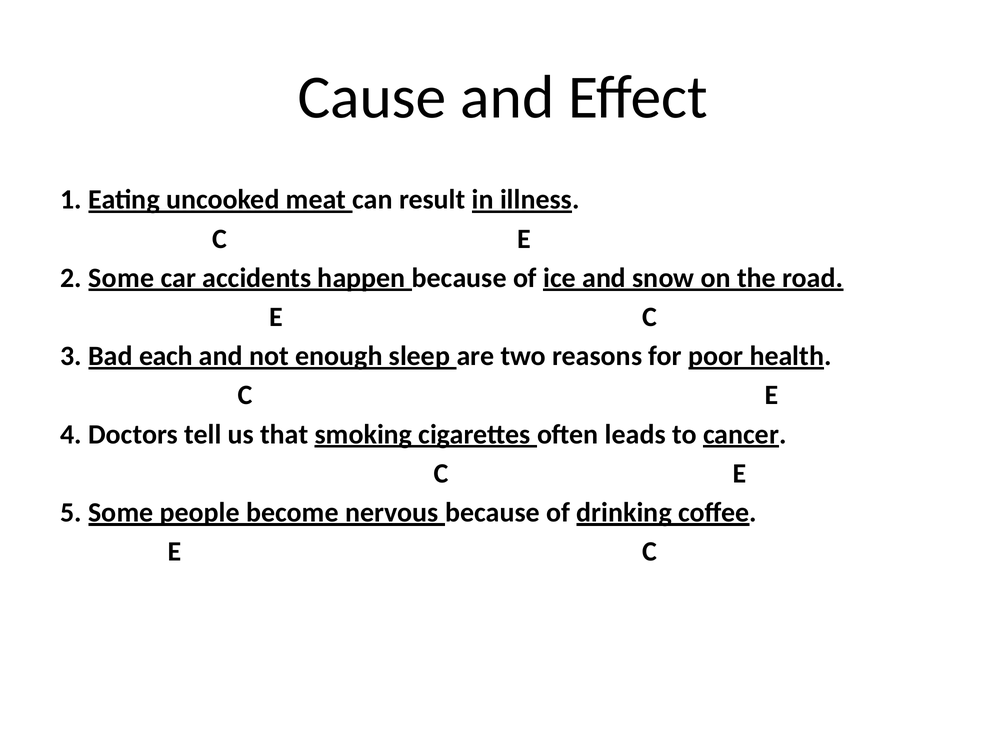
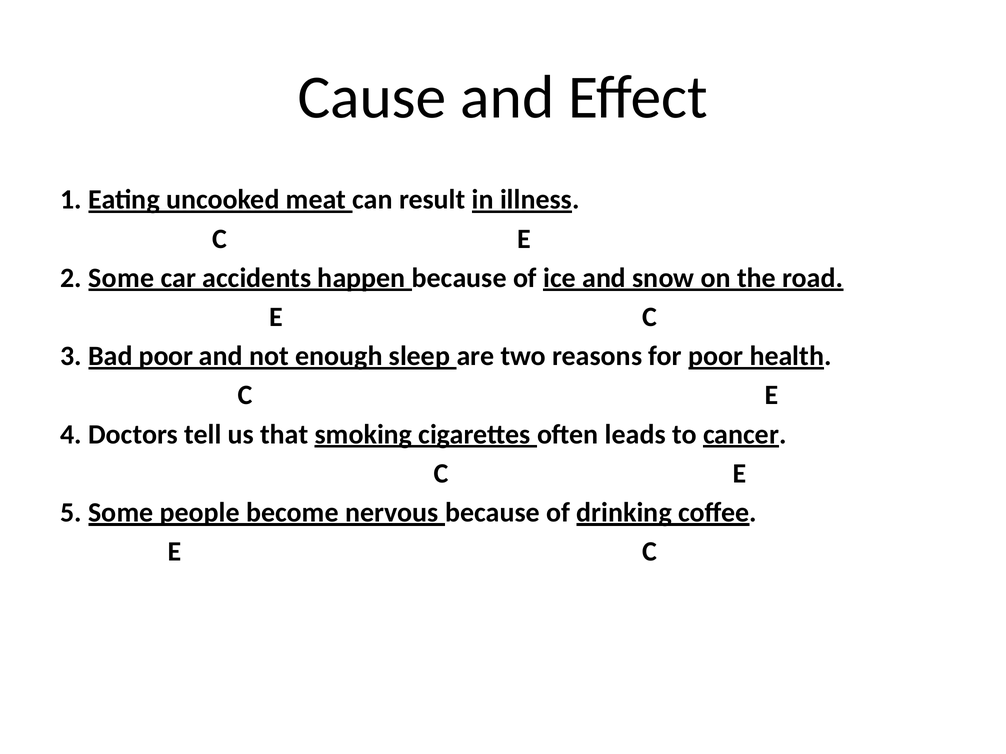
Bad each: each -> poor (166, 356)
